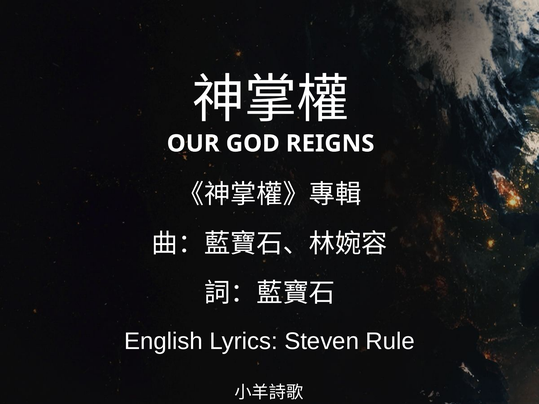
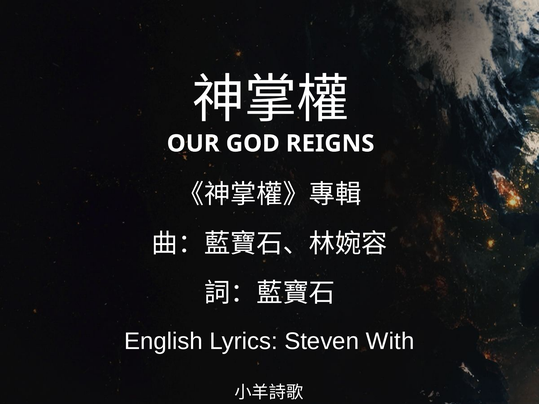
Rule: Rule -> With (390, 341)
